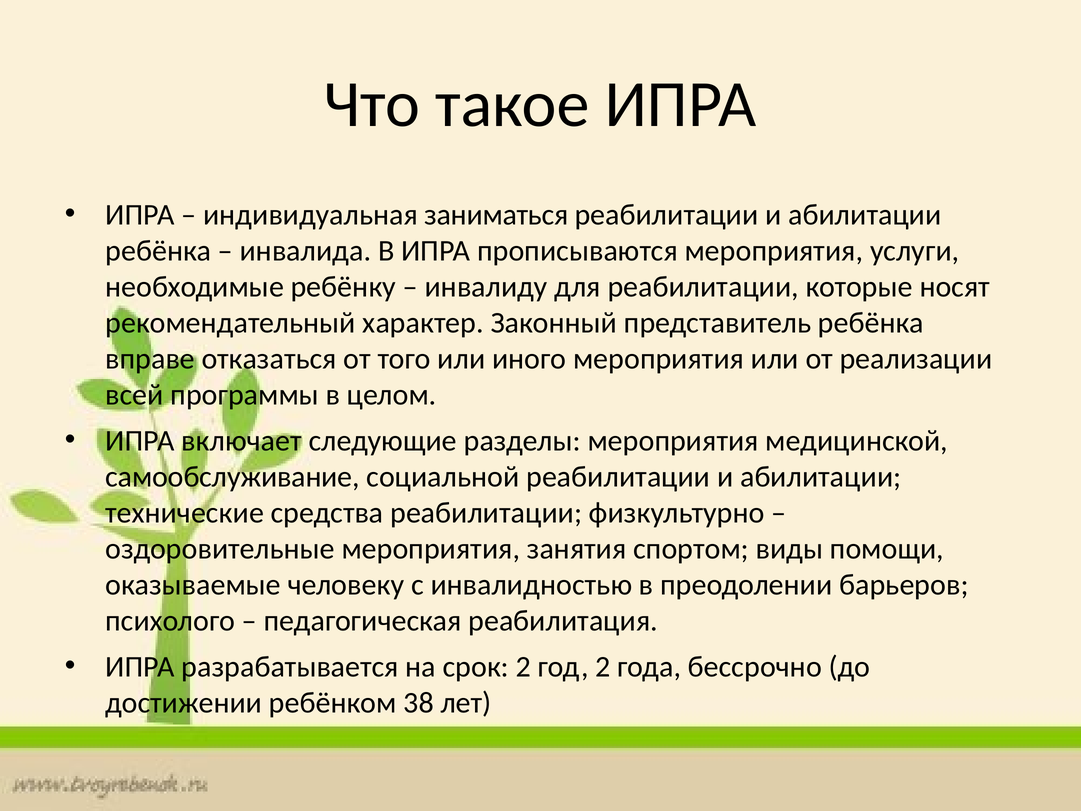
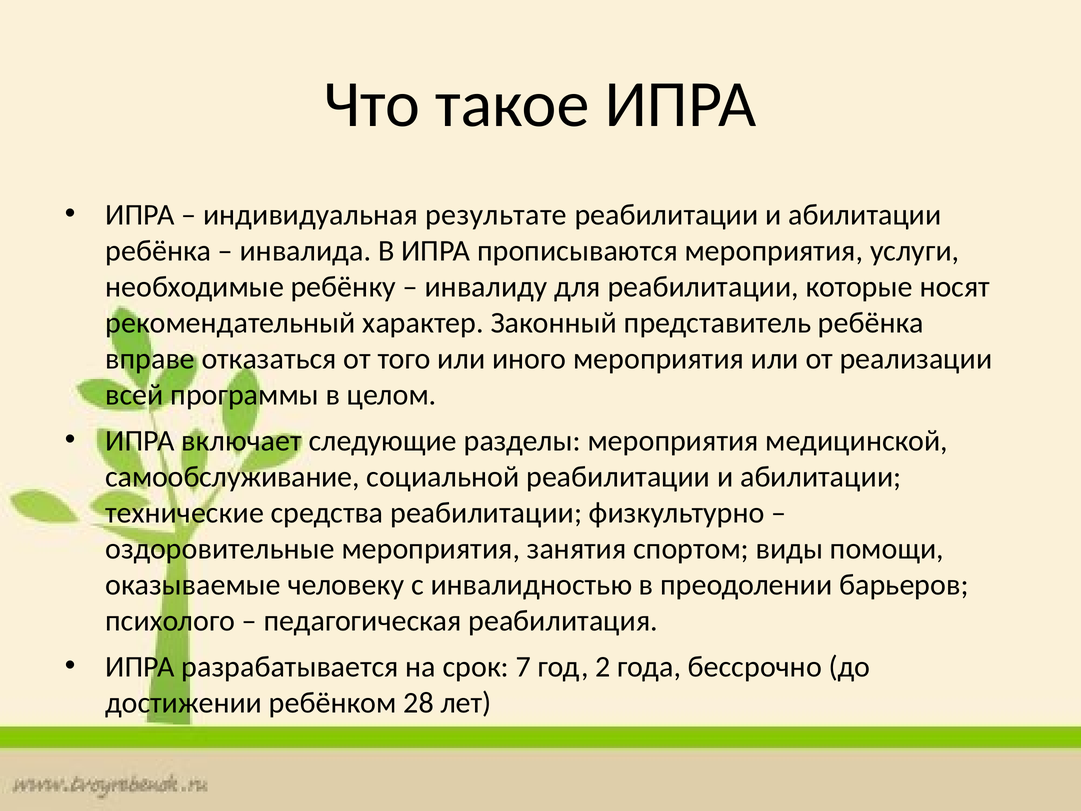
заниматься: заниматься -> результате (496, 215)
срок 2: 2 -> 7 (523, 667)
38: 38 -> 28 (419, 703)
